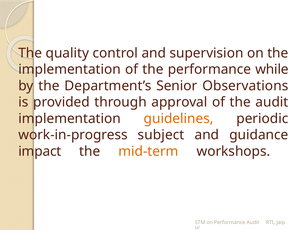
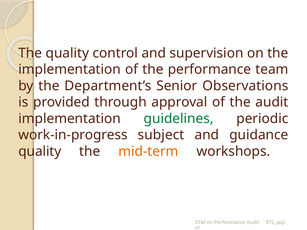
while: while -> team (272, 69)
guidelines colour: orange -> green (179, 119)
impact: impact -> quality (40, 151)
